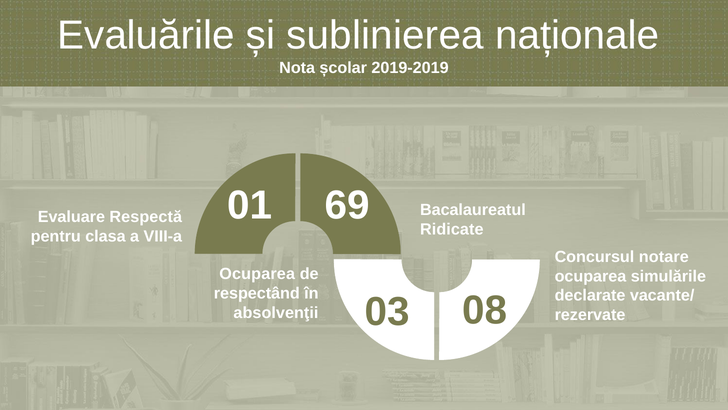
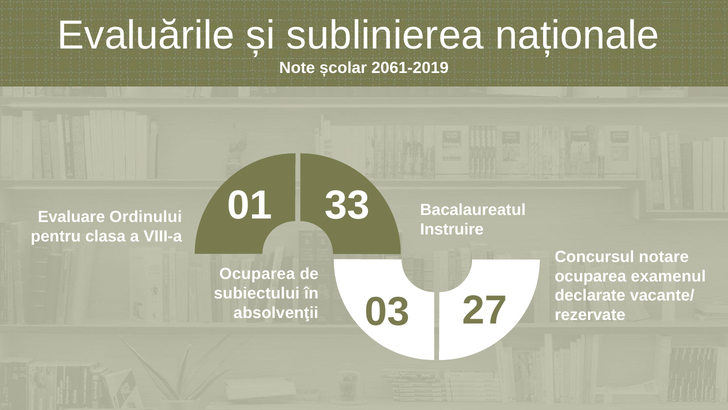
Nota: Nota -> Note (297, 68)
2019-2019: 2019-2019 -> 2061-2019 (410, 68)
69: 69 -> 33 (347, 205)
Respectă: Respectă -> Ordinului (146, 217)
Ridicate: Ridicate -> Instruire (452, 229)
simulările: simulările -> examenul (668, 276)
respectând: respectând -> subiectului (257, 293)
08: 08 -> 27 (485, 310)
